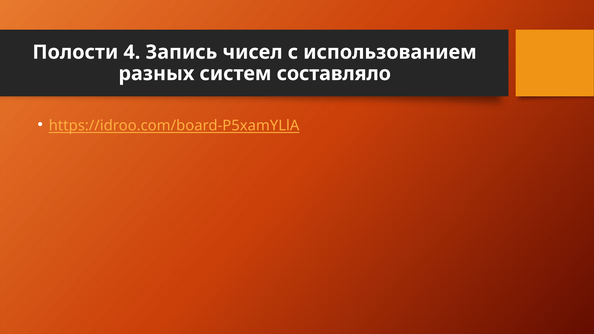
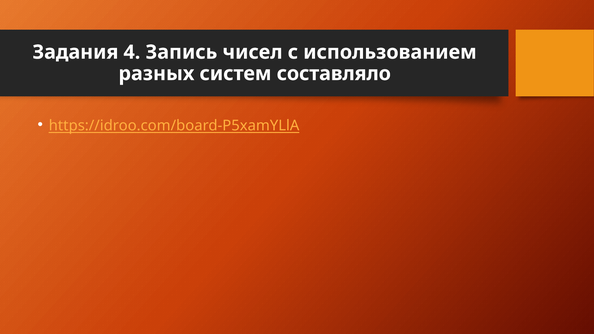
Полости: Полости -> Задания (75, 52)
